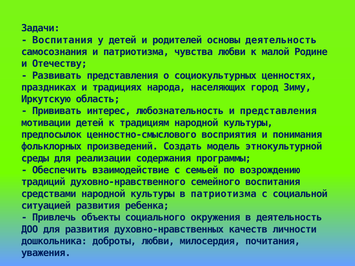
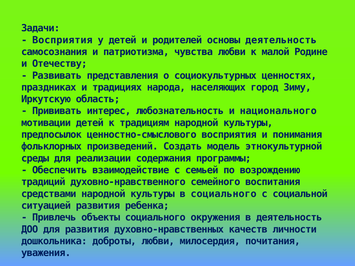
Воспитания: Воспитания -> Восприятия (62, 40)
и представления: представления -> национального (278, 111)
в патриотизма: патриотизма -> социального (224, 194)
